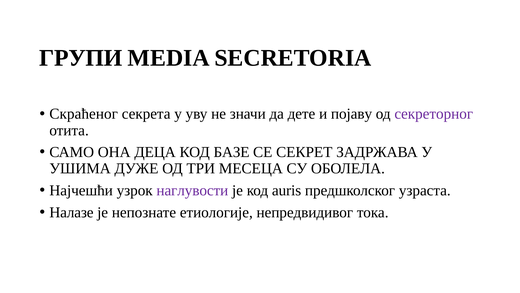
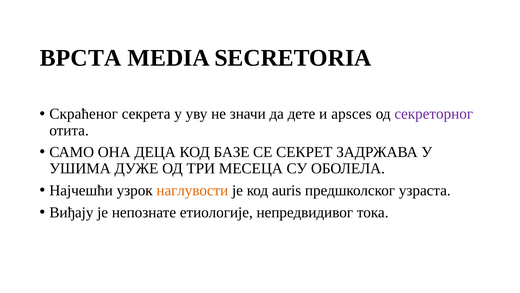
ГРУПИ: ГРУПИ -> ВРСТА (81, 58)
појаву: појаву -> apsces (351, 114)
наглувости colour: purple -> orange (192, 190)
Налазе: Налазе -> Виђају (71, 212)
